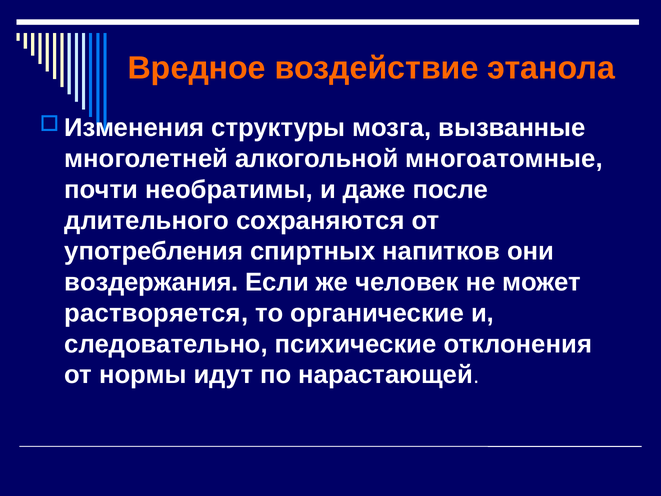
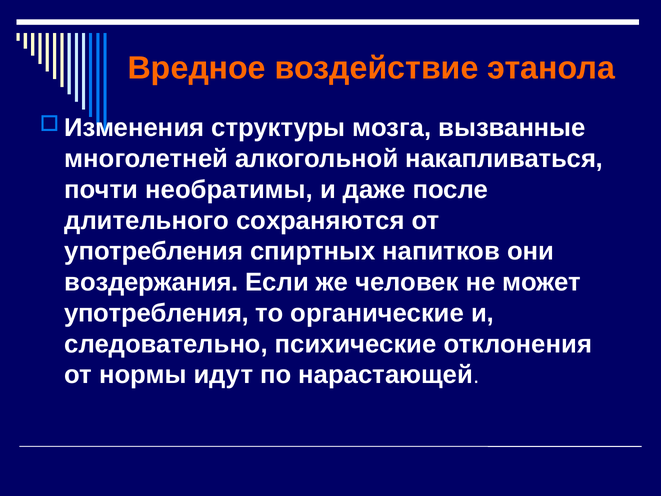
многоатомные: многоатомные -> накапливаться (504, 159)
растворяется: растворяется -> употребления (156, 313)
